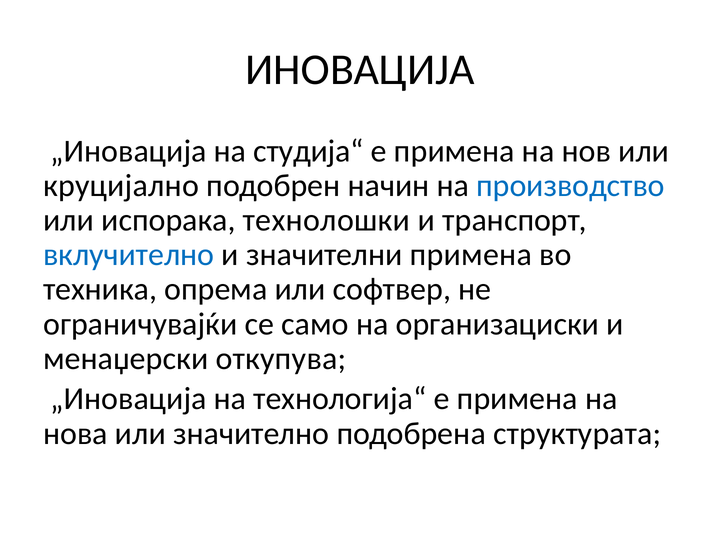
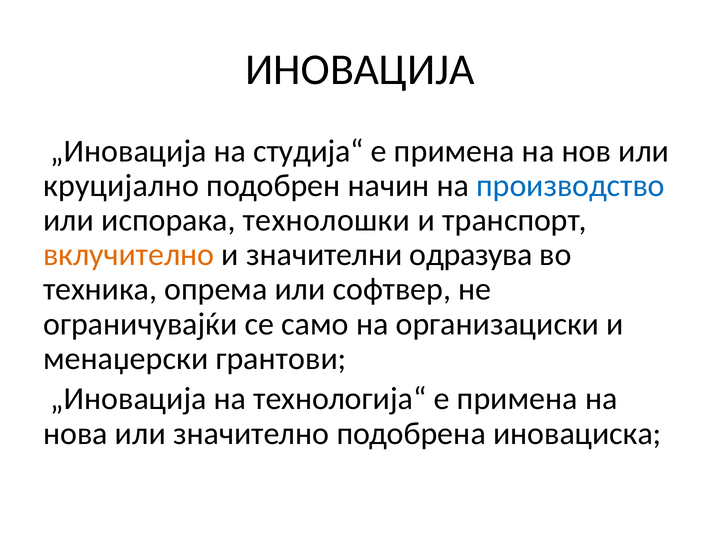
вклучително colour: blue -> orange (129, 255)
значителни примена: примена -> одразува (471, 255)
откупува: откупува -> грантови (281, 359)
структурата: структурата -> иновациска (577, 433)
